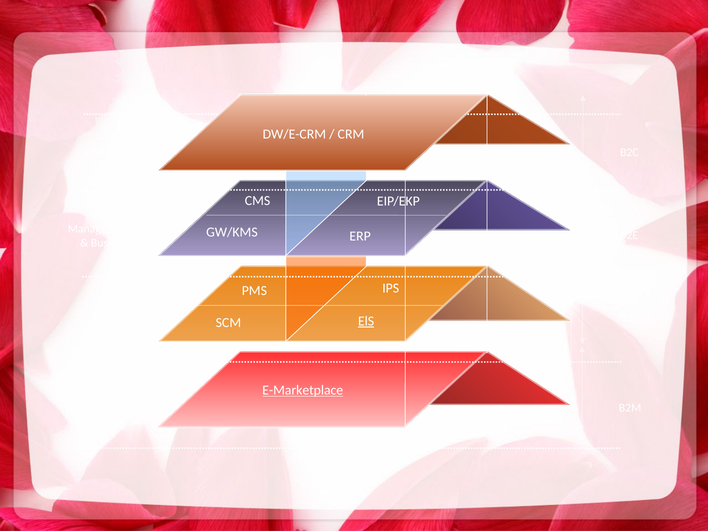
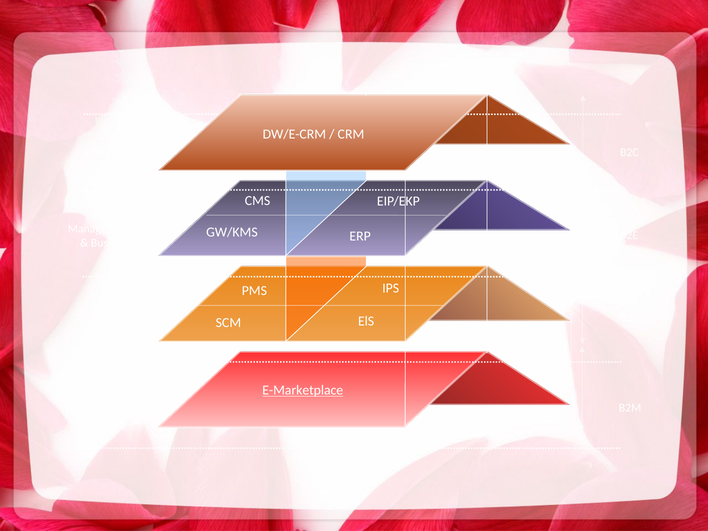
ElS underline: present -> none (366, 321)
